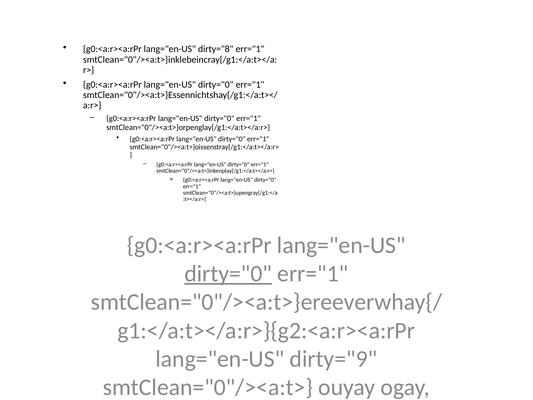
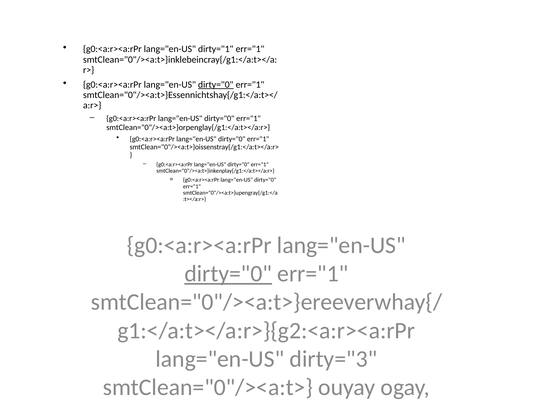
dirty="8: dirty="8 -> dirty="1 (216, 49)
dirty="0 underline: none -> present (216, 85)
dirty="9: dirty="9 -> dirty="3 (333, 359)
